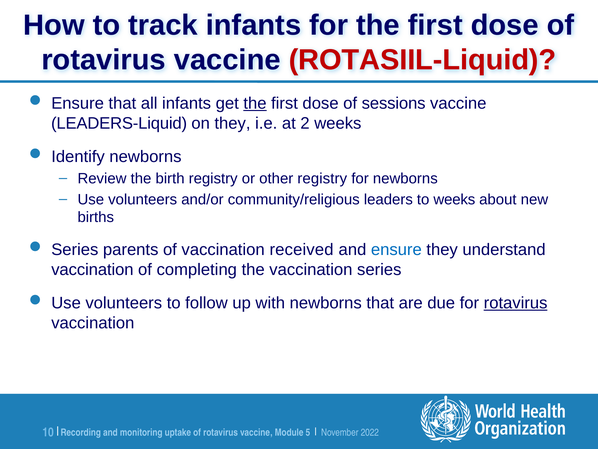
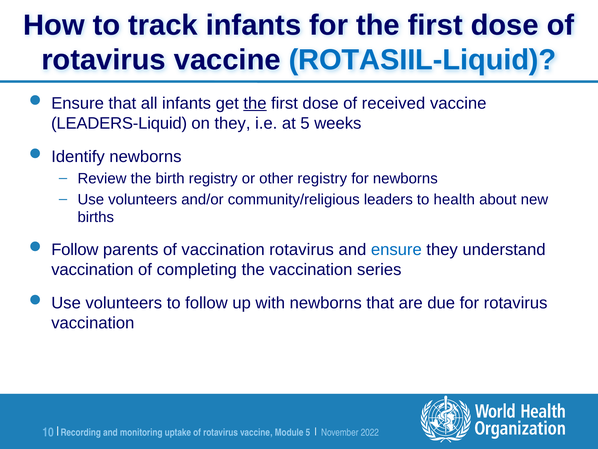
ROTASIIL-Liquid colour: red -> blue (422, 60)
sessions: sessions -> received (394, 103)
at 2: 2 -> 5 (305, 123)
to weeks: weeks -> health (454, 199)
Series: Series -> Follow (75, 249)
vaccination received: received -> rotavirus (302, 249)
rotavirus underline: present -> none (516, 303)
